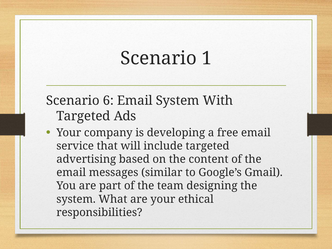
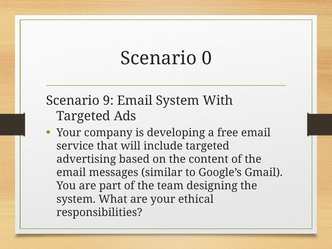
1: 1 -> 0 (207, 58)
6: 6 -> 9 (108, 101)
